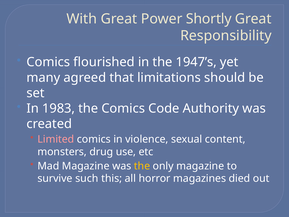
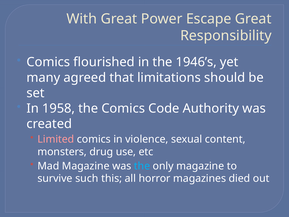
Shortly: Shortly -> Escape (209, 19)
1947’s: 1947’s -> 1946’s (196, 62)
1983: 1983 -> 1958 (59, 108)
the colour: yellow -> light blue (142, 166)
